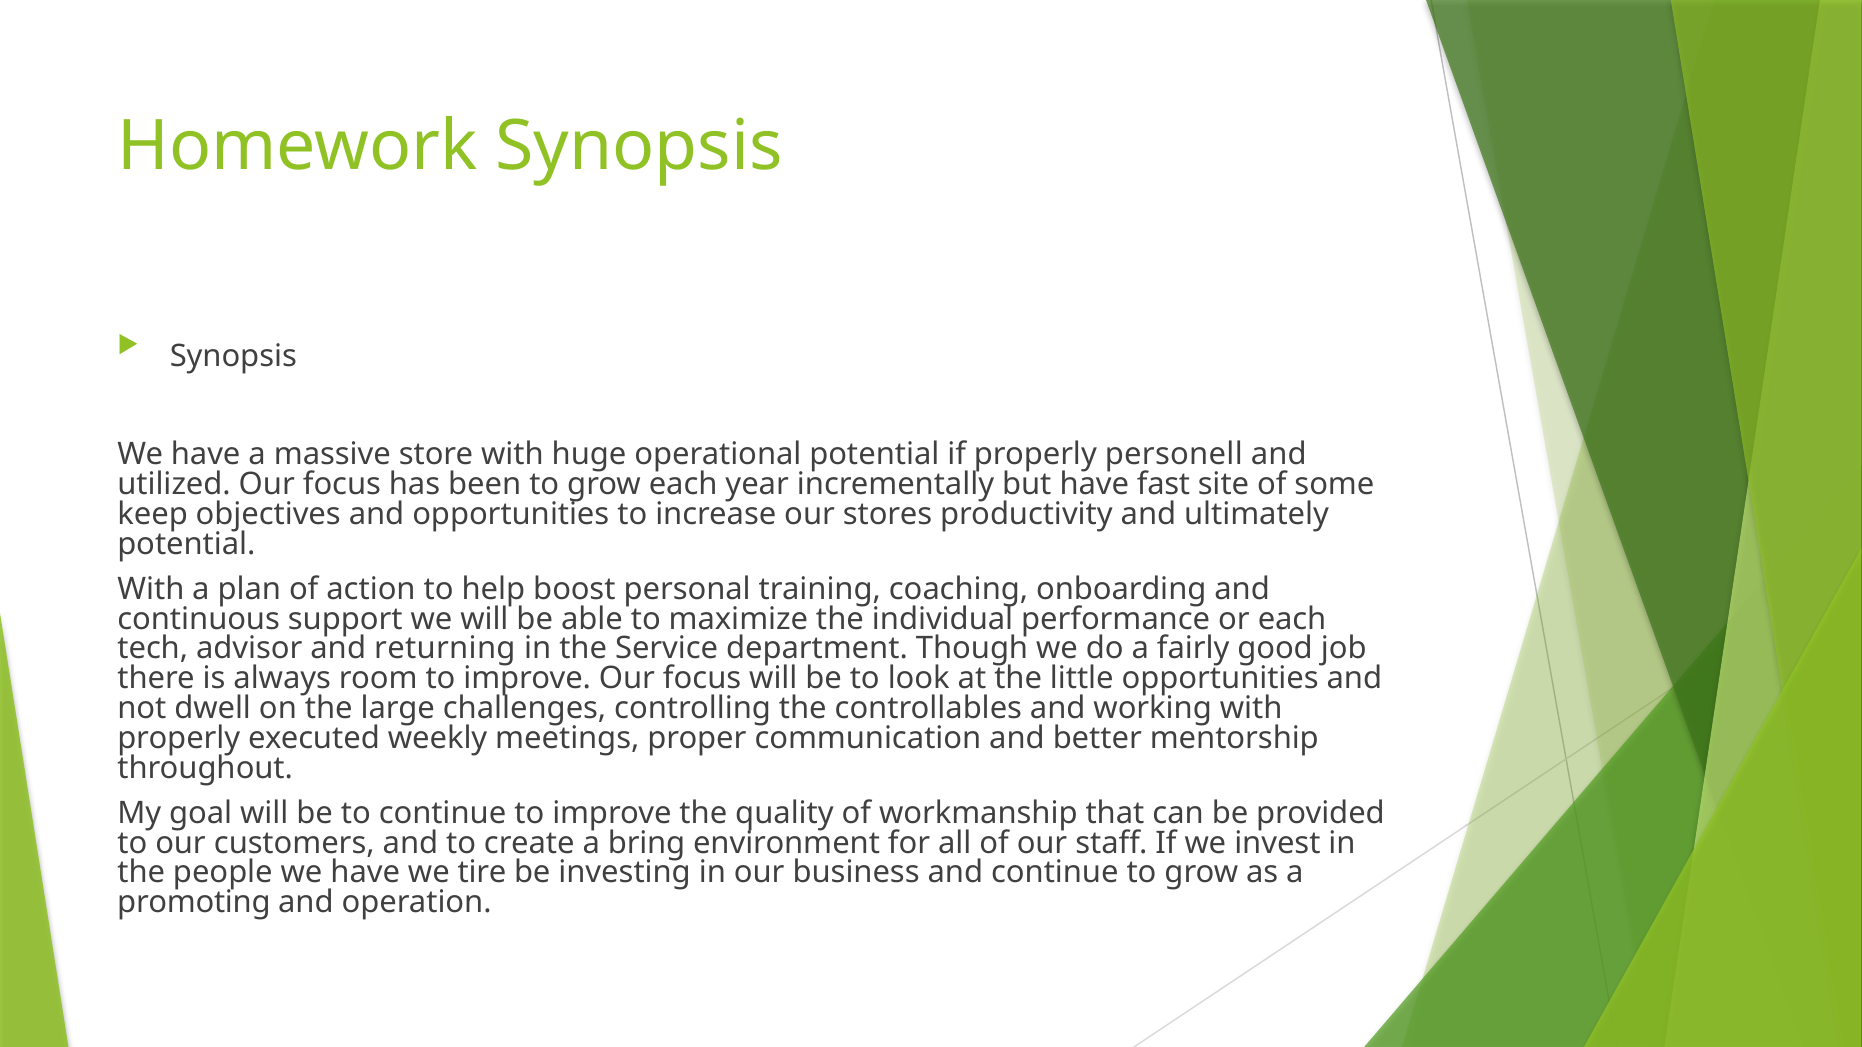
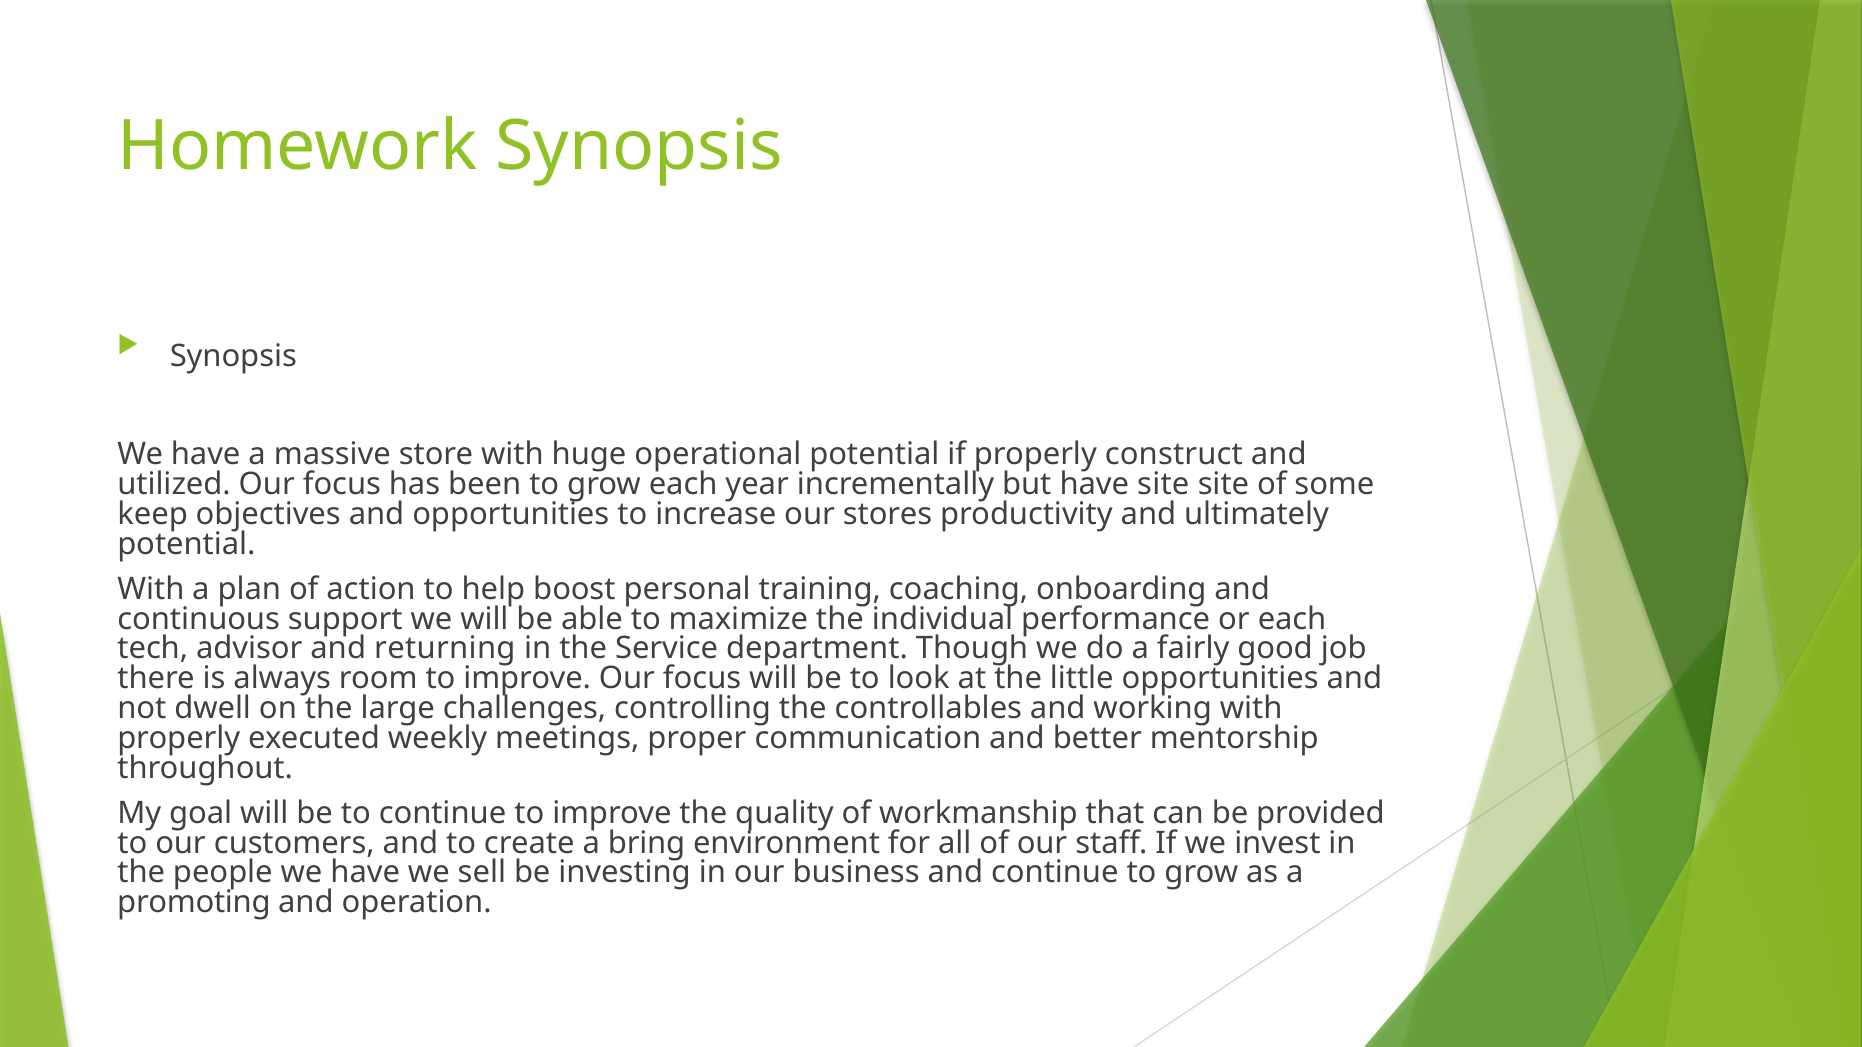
personell: personell -> construct (1174, 455)
have fast: fast -> site (1163, 484)
tire: tire -> sell (482, 873)
